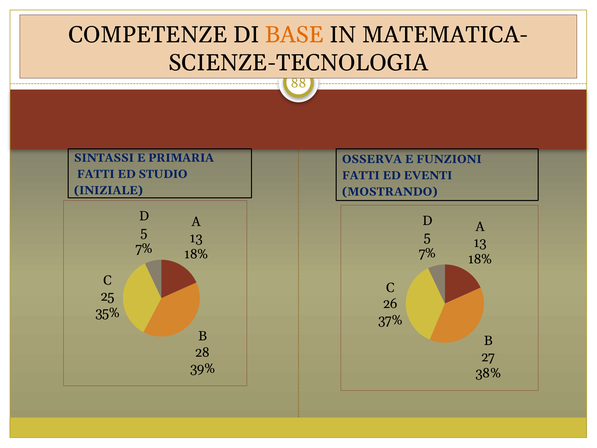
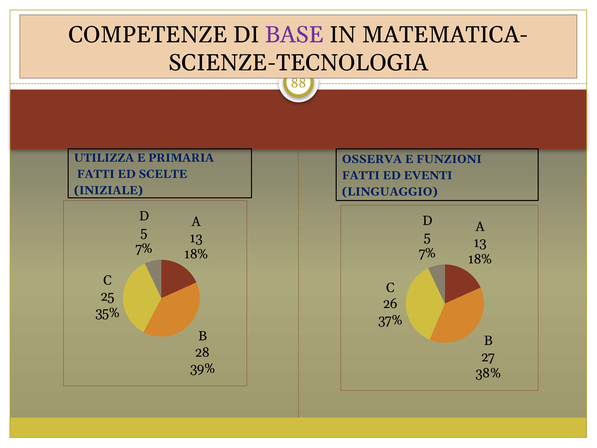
BASE colour: orange -> purple (295, 35)
SINTASSI: SINTASSI -> UTILIZZA (104, 158)
STUDIO: STUDIO -> SCELTE (163, 174)
MOSTRANDO: MOSTRANDO -> LINGUAGGIO (390, 192)
